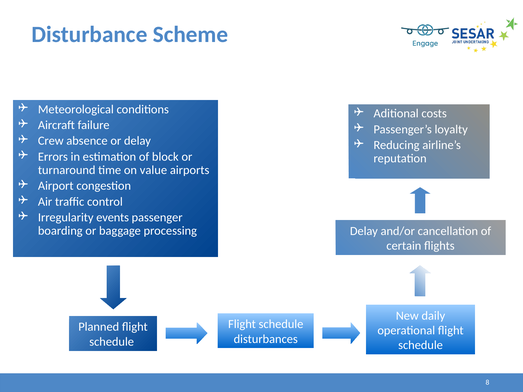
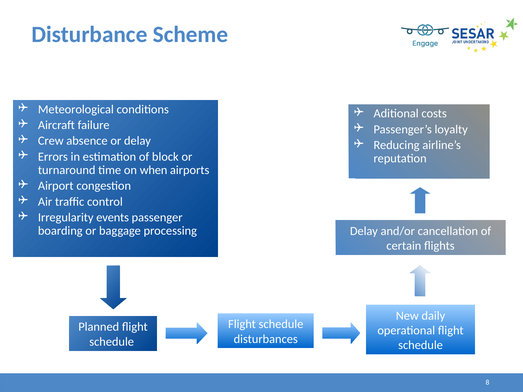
value: value -> when (154, 170)
